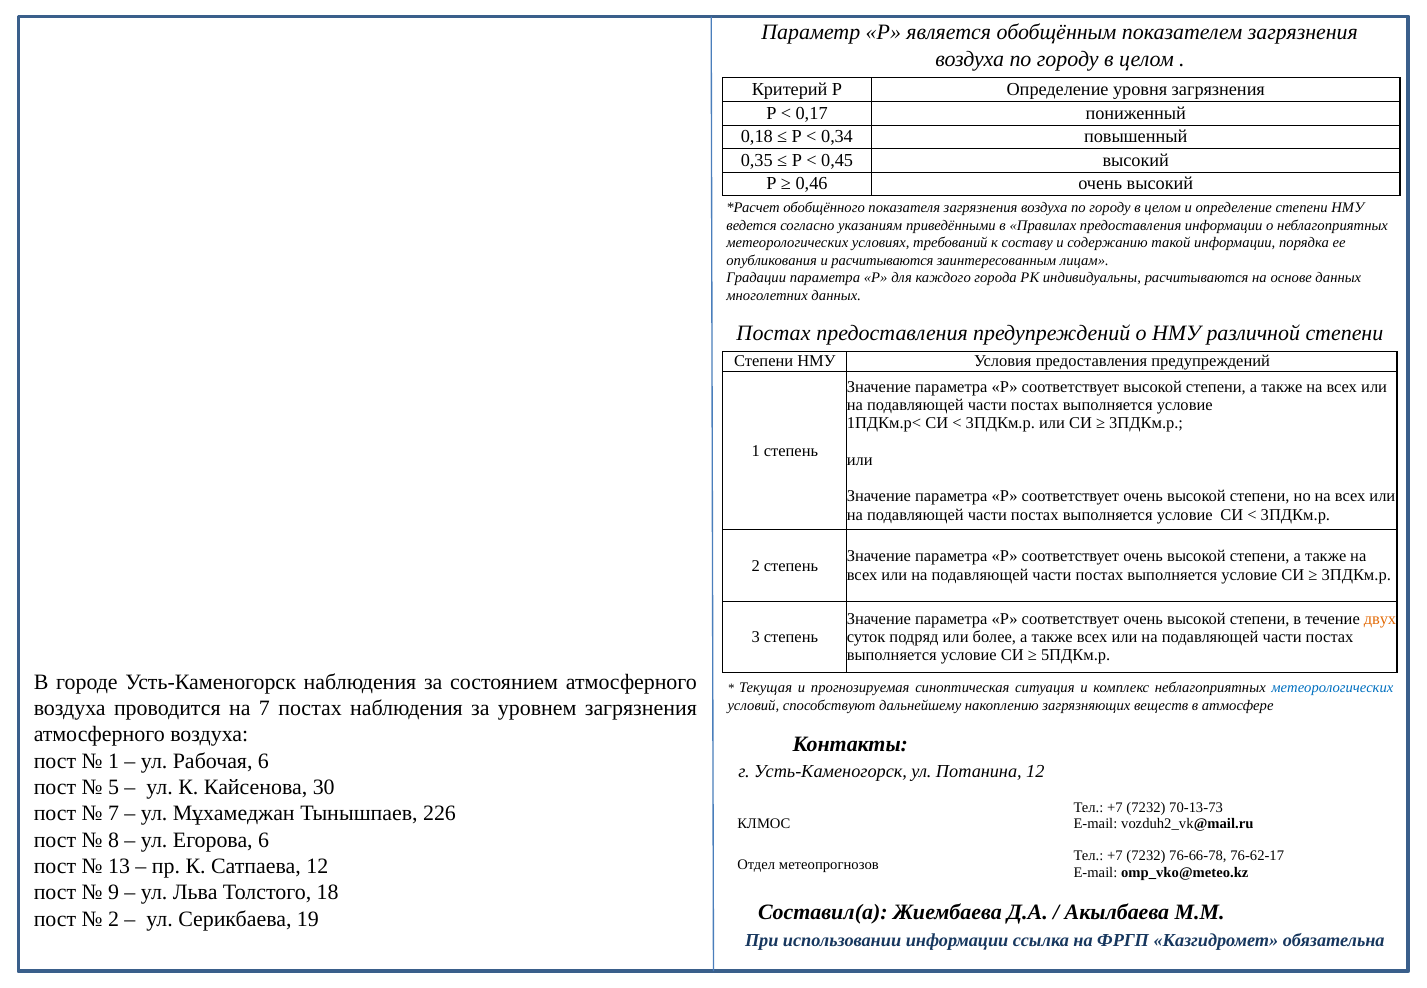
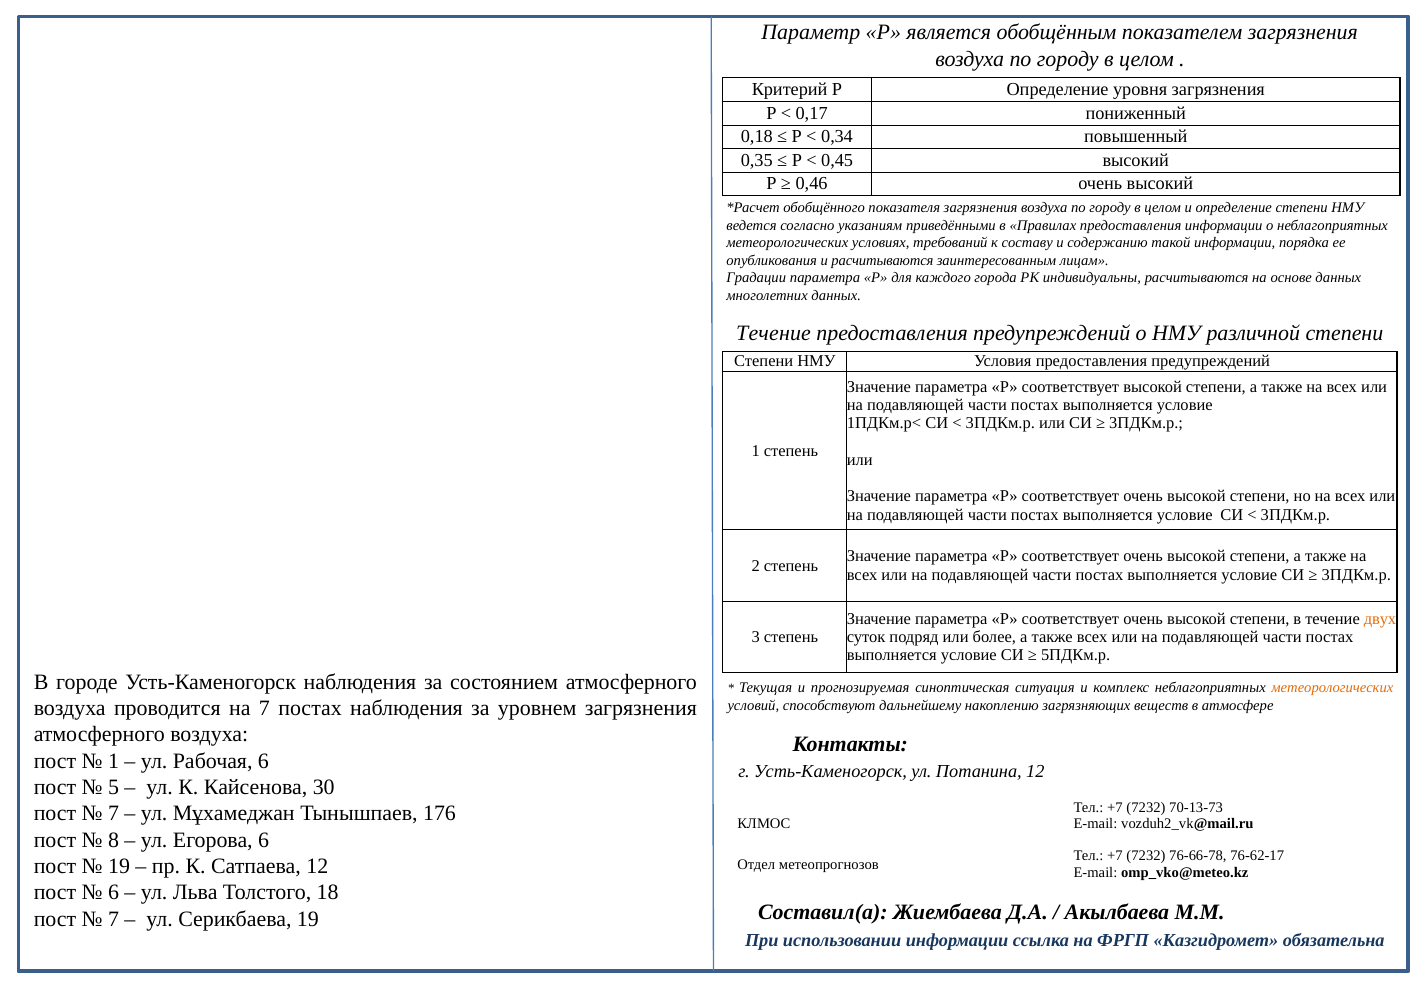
Постах: Постах -> Течение (774, 333)
метеорологических colour: blue -> orange (1332, 688)
226: 226 -> 176 (439, 814)
13: 13 -> 19 (119, 866)
9: 9 -> 6 (114, 893)
2: 2 -> 7 (114, 919)
